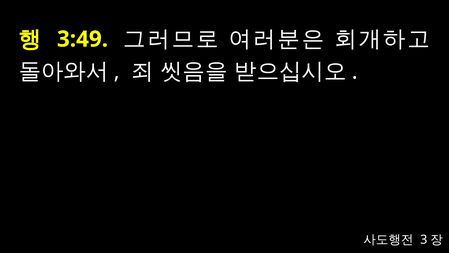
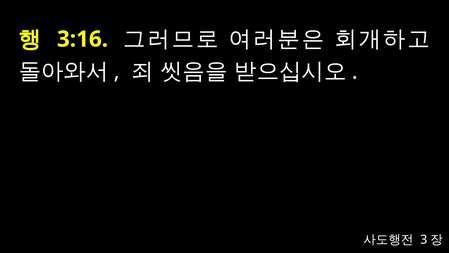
3:49: 3:49 -> 3:16 (83, 39)
